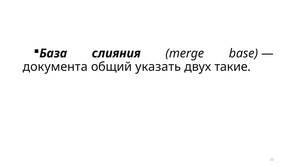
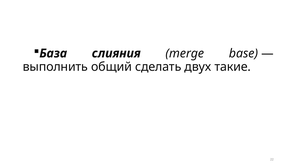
документа: документа -> выполнить (55, 67)
указать: указать -> сделать (158, 67)
